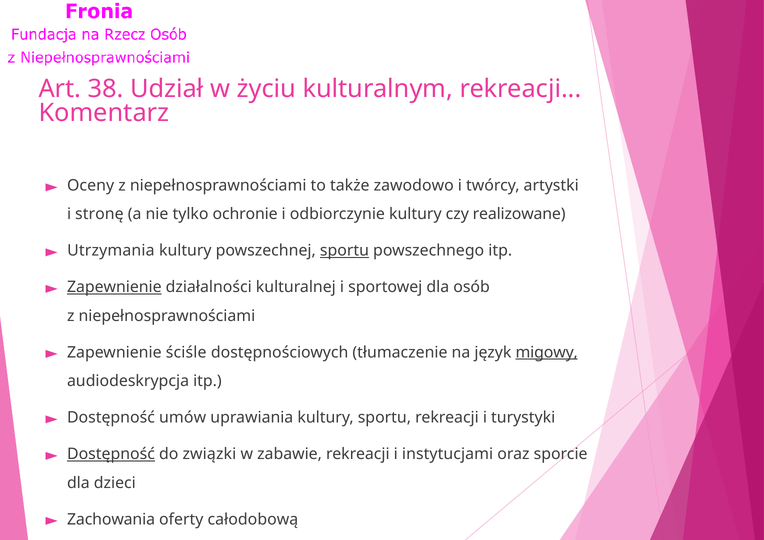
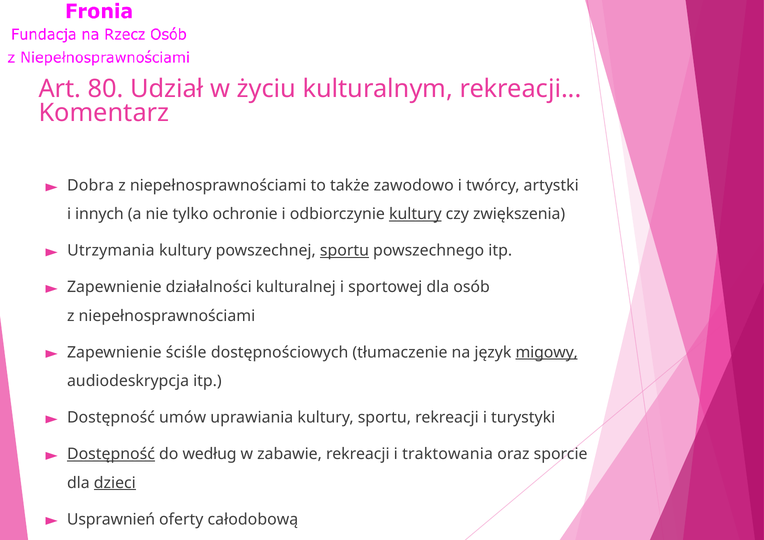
38: 38 -> 80 (106, 89)
Oceny: Oceny -> Dobra (91, 186)
stronę: stronę -> innych (99, 214)
kultury underline: none -> present (415, 214)
realizowane: realizowane -> zwiększenia (519, 214)
Zapewnienie underline: present -> none (114, 287)
związki: związki -> według (210, 454)
instytucjami: instytucjami -> traktowania (448, 454)
dzieci underline: none -> present (115, 483)
Zachowania: Zachowania -> Usprawnień (111, 520)
